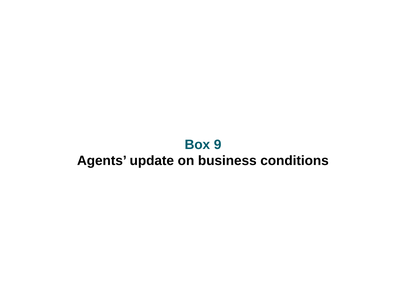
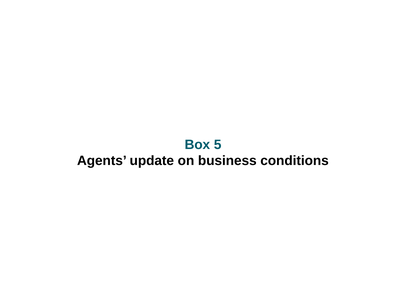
9: 9 -> 5 (218, 145)
